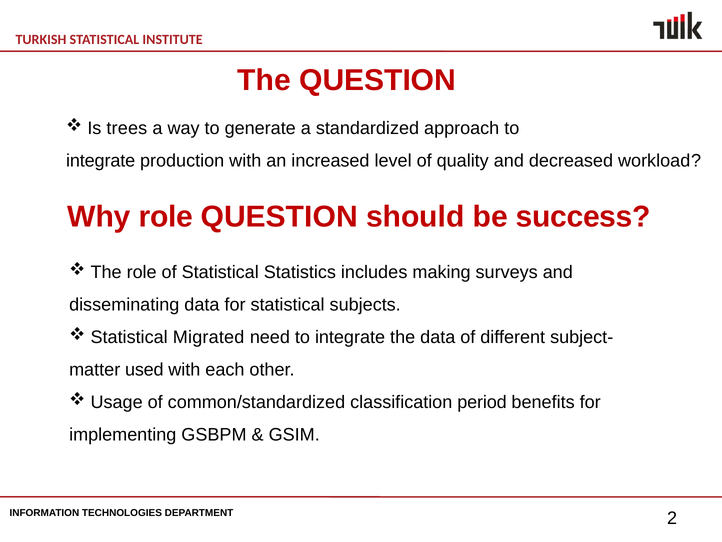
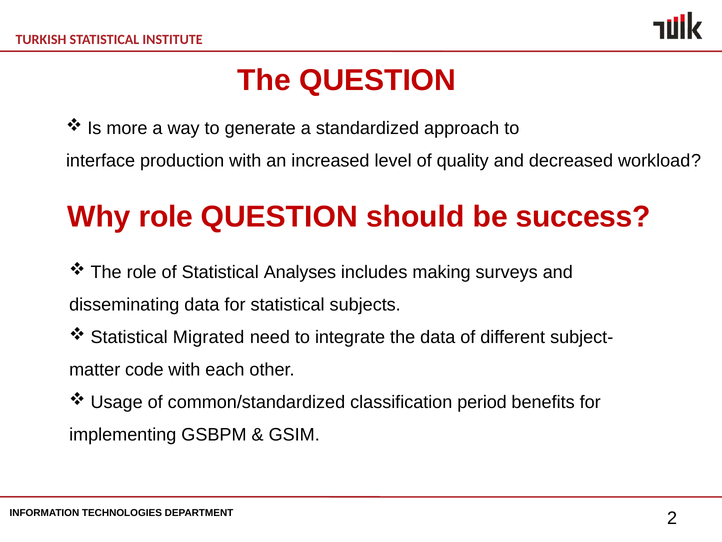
trees: trees -> more (127, 128)
integrate: integrate -> interface (101, 160)
Statistics: Statistics -> Analyses (300, 272)
used: used -> code (144, 370)
